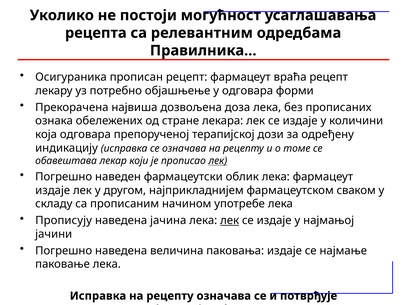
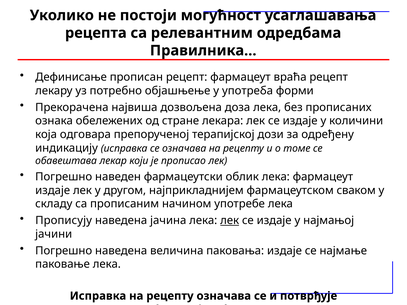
Осигураника: Осигураника -> Дефинисање (71, 77)
у одговара: одговара -> употреба (248, 91)
лек underline: present -> none (218, 161)
